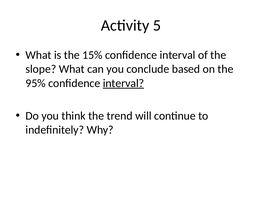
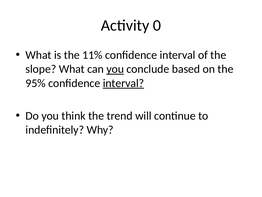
5: 5 -> 0 (157, 25)
15%: 15% -> 11% (92, 55)
you underline: none -> present (115, 69)
